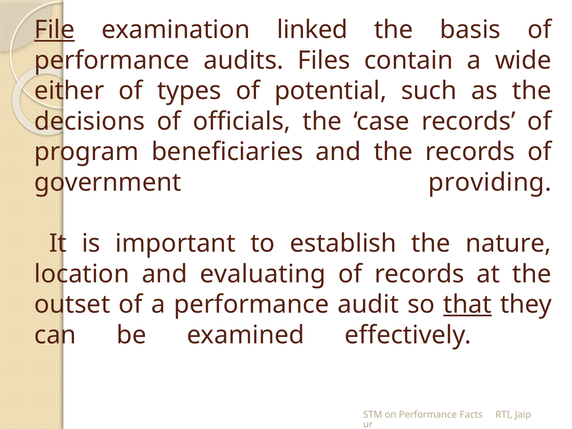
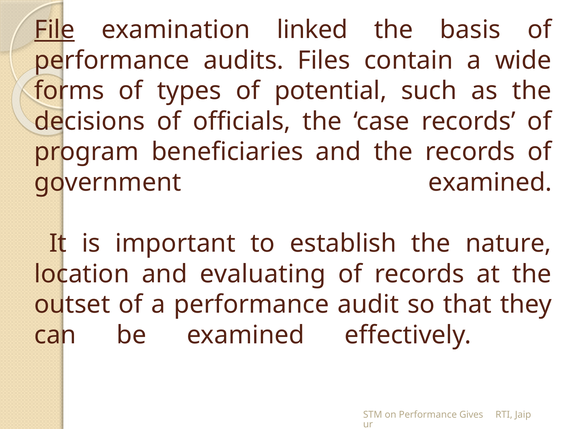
either: either -> forms (69, 91)
government providing: providing -> examined (490, 182)
that underline: present -> none (467, 304)
Facts: Facts -> Gives (471, 415)
